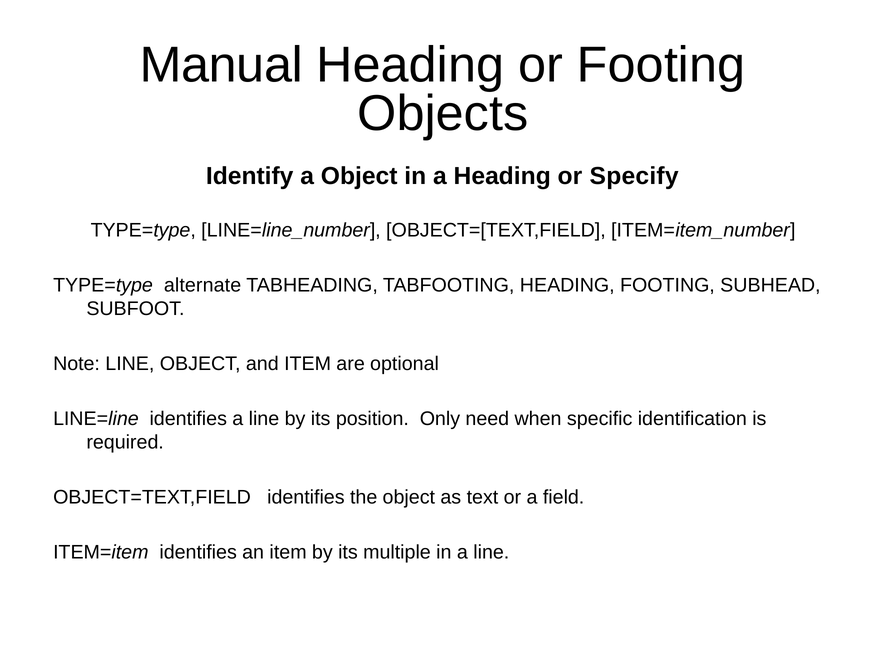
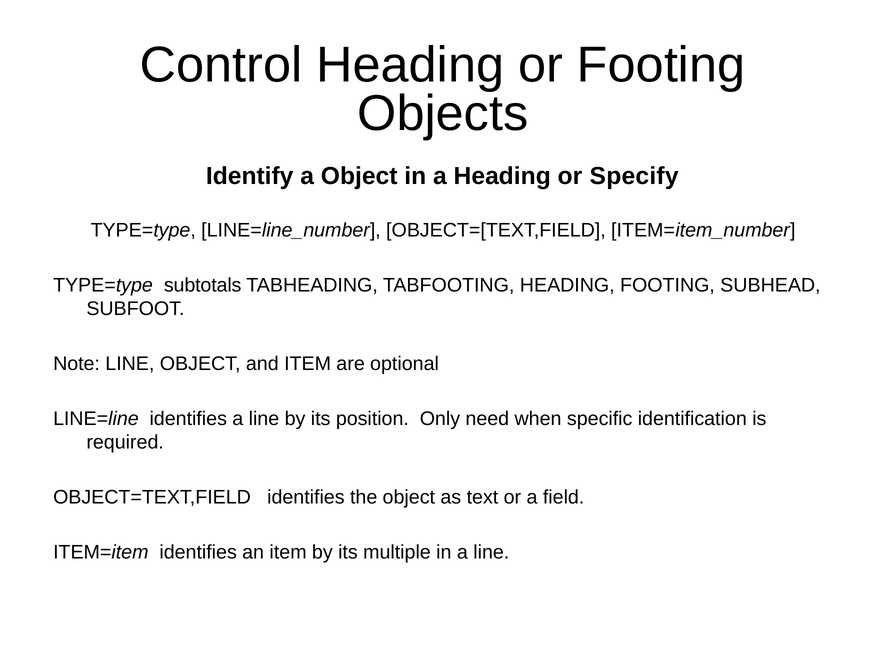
Manual: Manual -> Control (221, 65)
alternate: alternate -> subtotals (203, 285)
